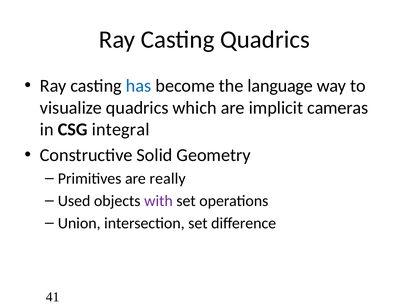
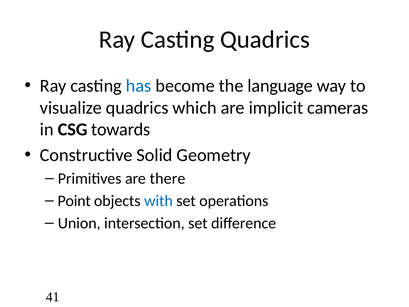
integral: integral -> towards (121, 129)
really: really -> there (168, 178)
Used: Used -> Point (74, 201)
with colour: purple -> blue (158, 201)
